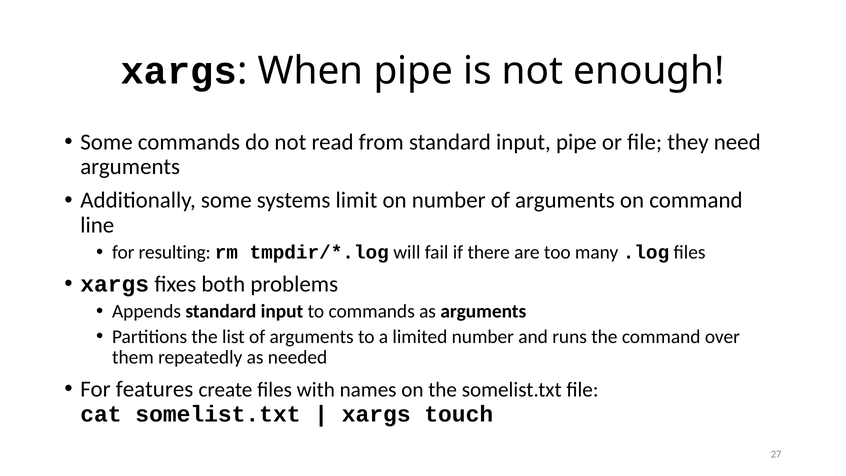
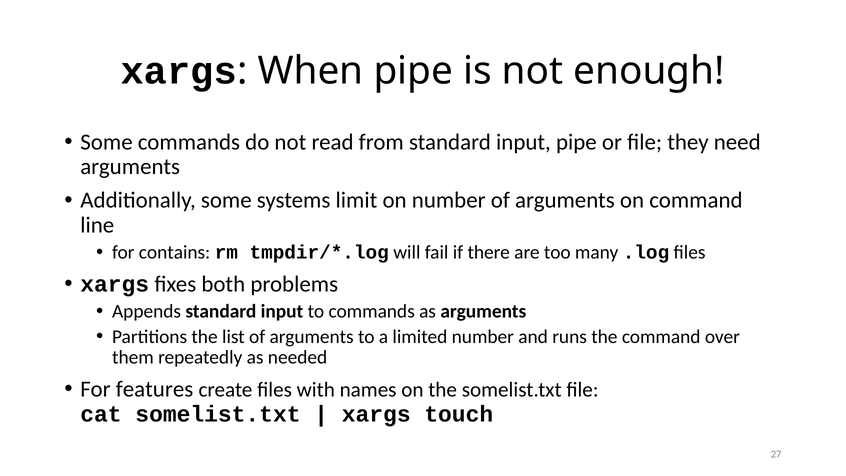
resulting: resulting -> contains (175, 252)
